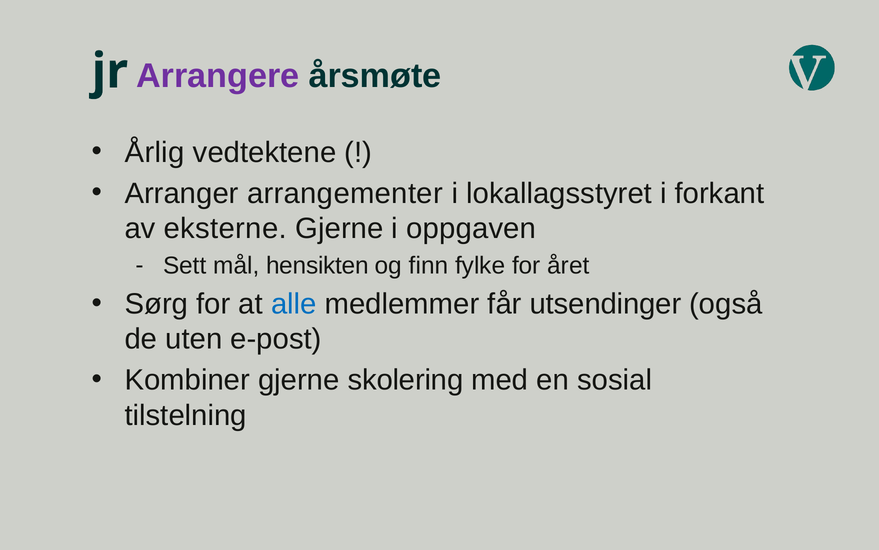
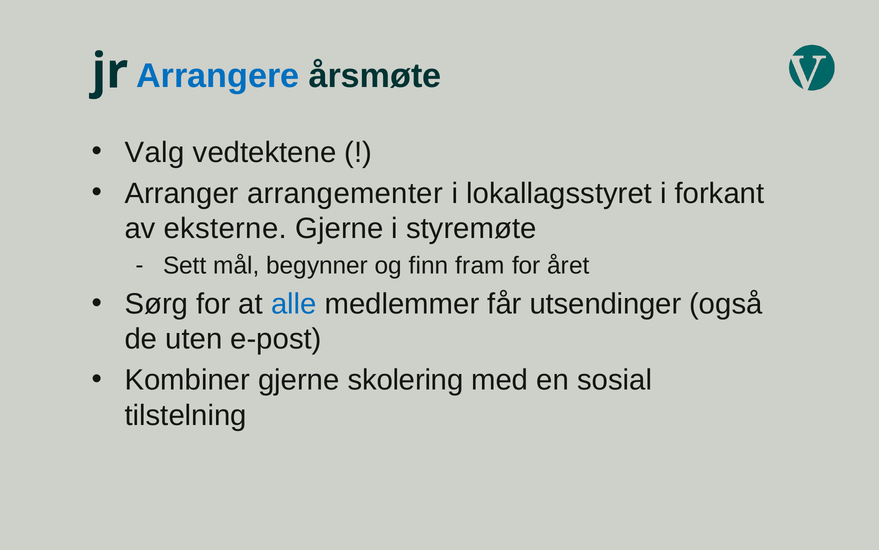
Arrangere colour: purple -> blue (218, 76)
Årlig: Årlig -> Valg (155, 152)
oppgaven: oppgaven -> styremøte (471, 228)
hensikten: hensikten -> begynner (317, 265)
fylke: fylke -> fram (480, 265)
